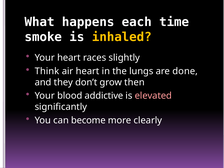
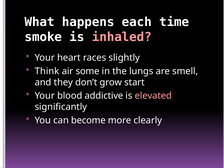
inhaled colour: yellow -> pink (122, 37)
air heart: heart -> some (88, 71)
done: done -> smell (185, 71)
then: then -> start (134, 82)
